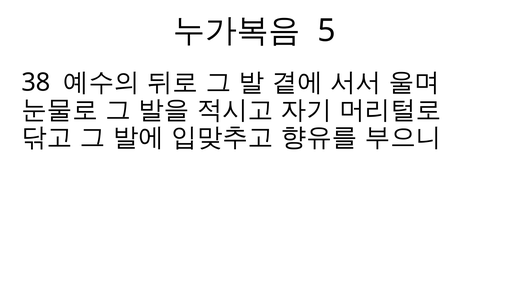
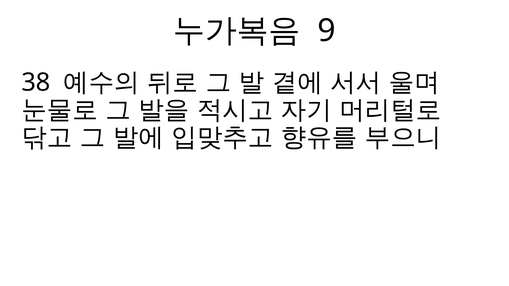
5: 5 -> 9 (327, 31)
